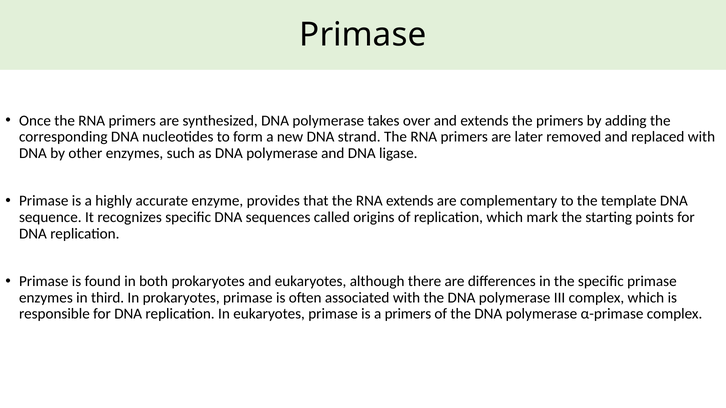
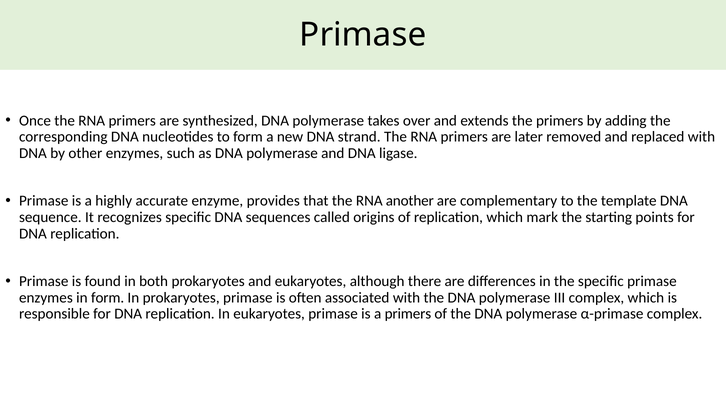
RNA extends: extends -> another (410, 201)
in third: third -> form (108, 298)
